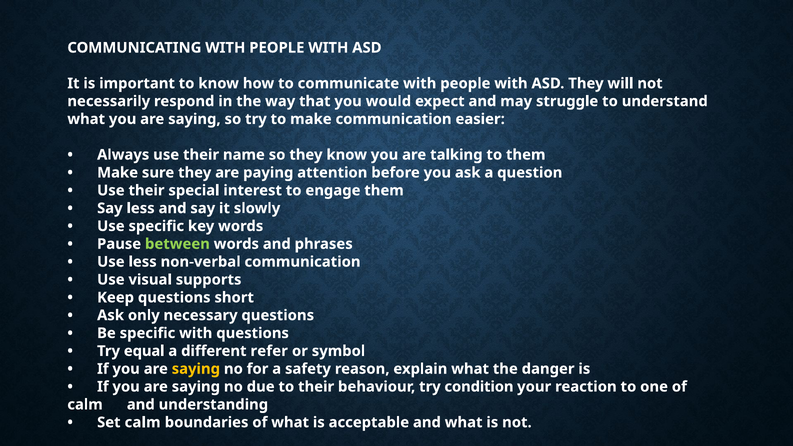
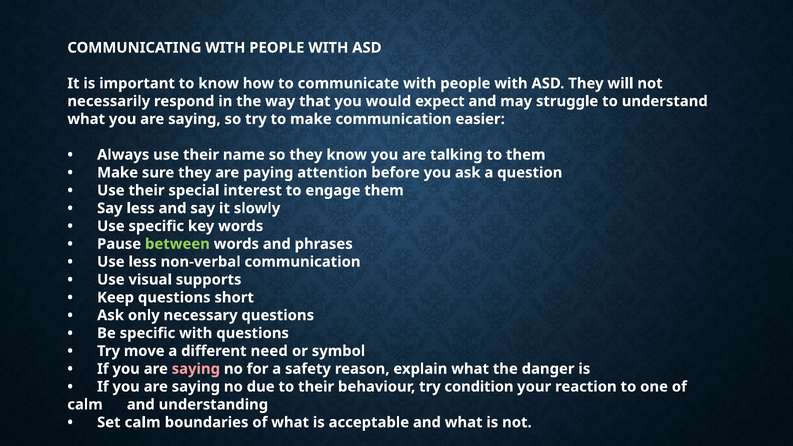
equal: equal -> move (144, 351)
refer: refer -> need (269, 351)
saying colour: yellow -> pink (196, 369)
